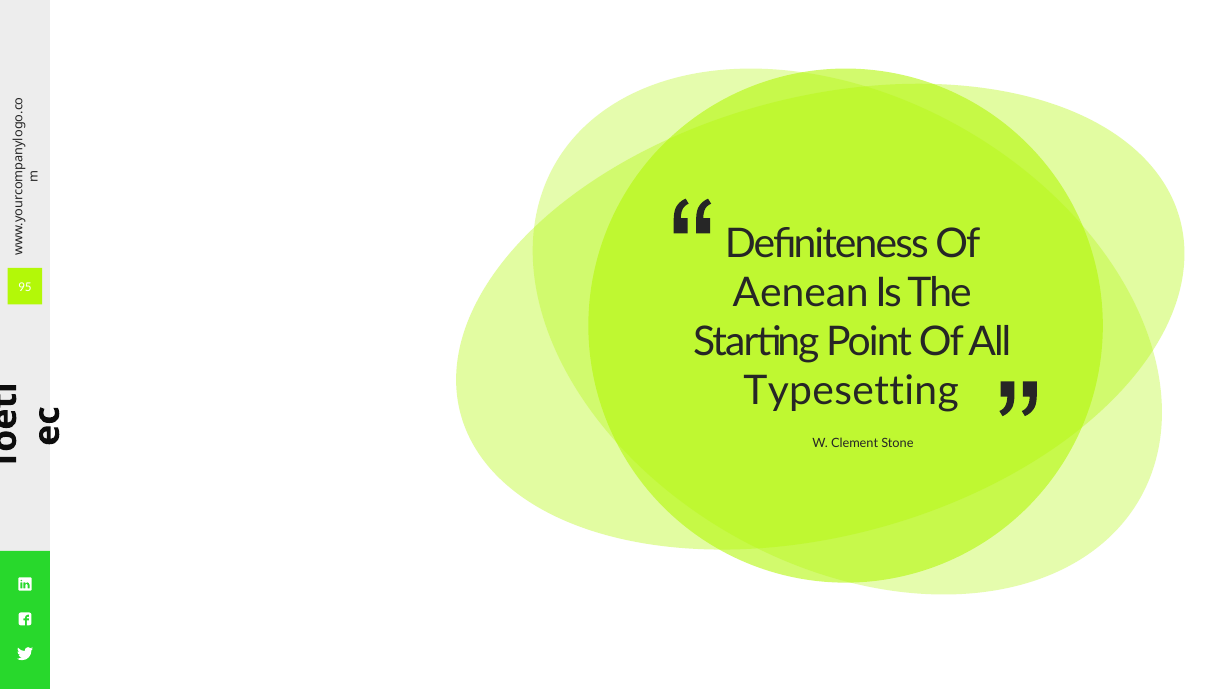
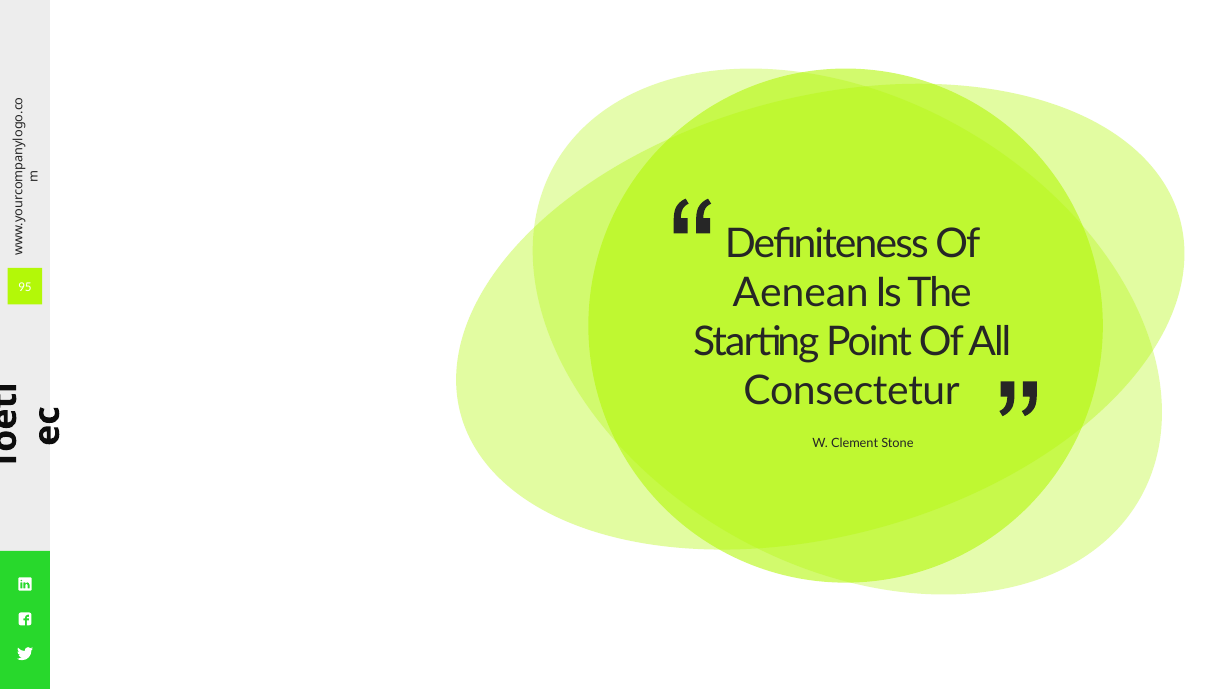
Typesetting: Typesetting -> Consectetur (851, 391)
